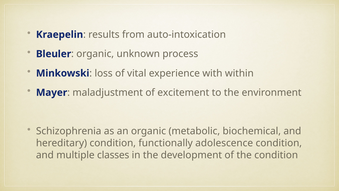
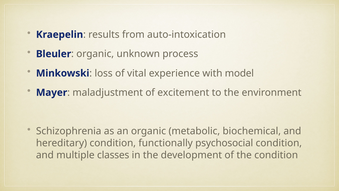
within: within -> model (239, 73)
adolescence: adolescence -> psychosocial (224, 143)
